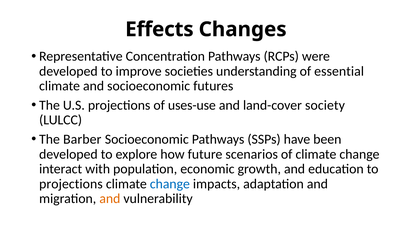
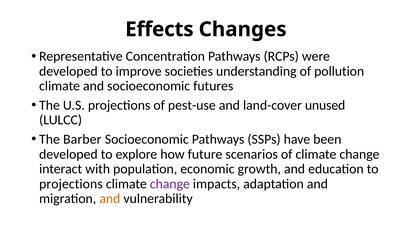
essential: essential -> pollution (339, 71)
uses-use: uses-use -> pest-use (192, 105)
society: society -> unused (325, 105)
change colour: blue -> purple (170, 184)
